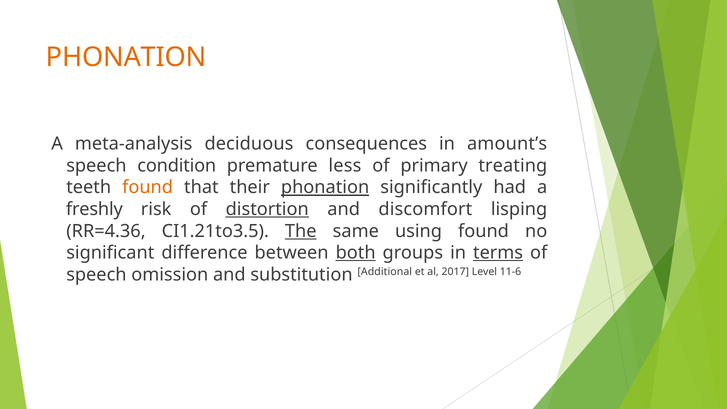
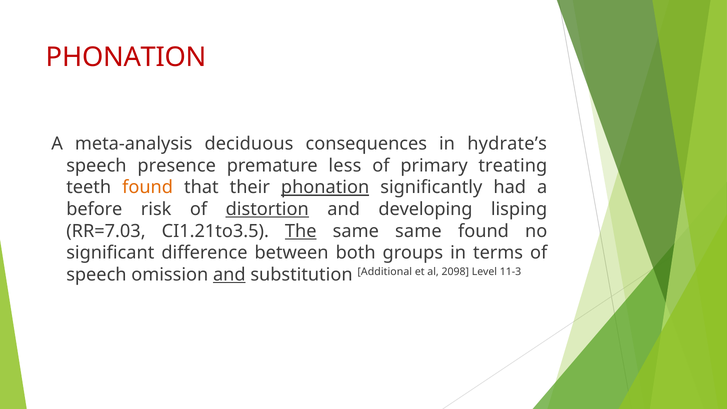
PHONATION colour: orange -> red (126, 57)
amount’s: amount’s -> hydrate’s (507, 144)
condition: condition -> presence (177, 166)
freshly: freshly -> before (94, 209)
discomfort: discomfort -> developing (425, 209)
RR=4.36: RR=4.36 -> RR=7.03 (106, 231)
same using: using -> same (418, 231)
both underline: present -> none (356, 253)
terms underline: present -> none (498, 253)
and underline: none -> present (229, 275)
2017: 2017 -> 2098 (455, 272)
11-6: 11-6 -> 11-3 (511, 272)
